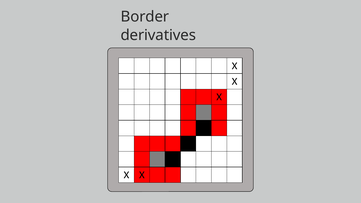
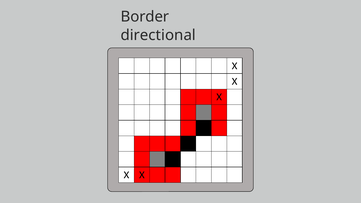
derivatives: derivatives -> directional (158, 35)
